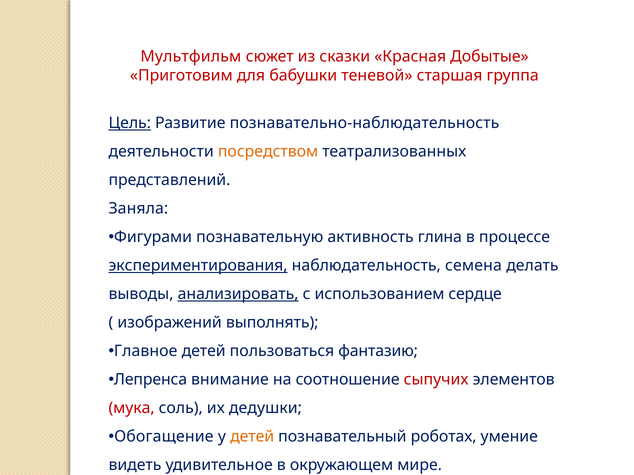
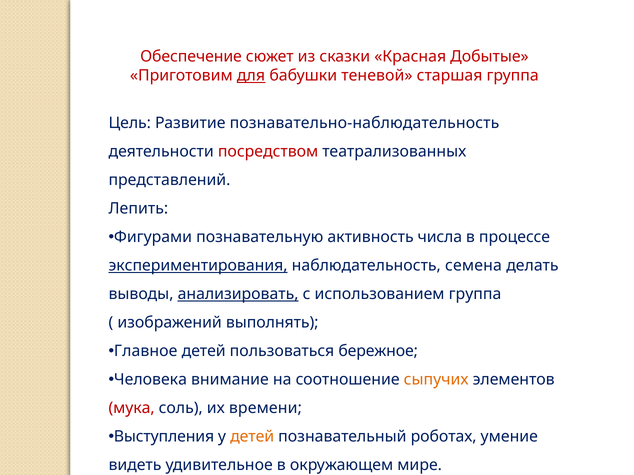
Мультфильм: Мультфильм -> Обеспечение (191, 57)
для underline: none -> present (251, 76)
Цель underline: present -> none (130, 123)
посредством colour: orange -> red (268, 152)
Заняла: Заняла -> Лепить (138, 209)
глина: глина -> числа (440, 237)
использованием сердце: сердце -> группа (475, 294)
фантазию: фантазию -> бережное (378, 352)
Лепренса: Лепренса -> Человека (150, 380)
сыпучих colour: red -> orange (436, 380)
дедушки: дедушки -> времени (265, 409)
Обогащение: Обогащение -> Выступления (164, 437)
